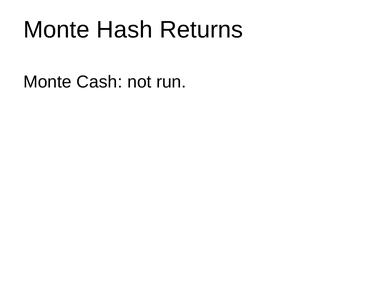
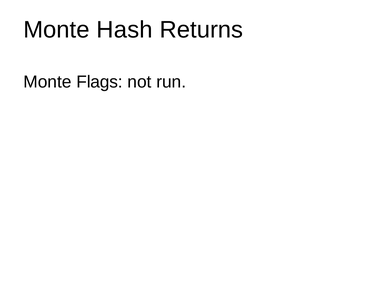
Cash: Cash -> Flags (100, 82)
